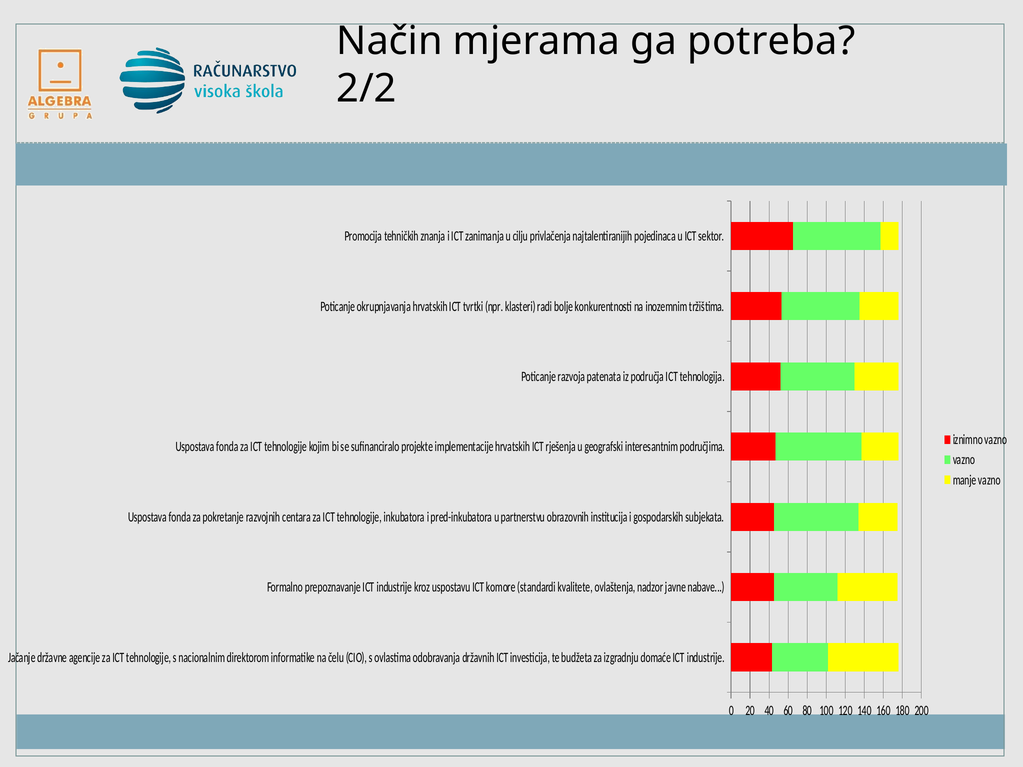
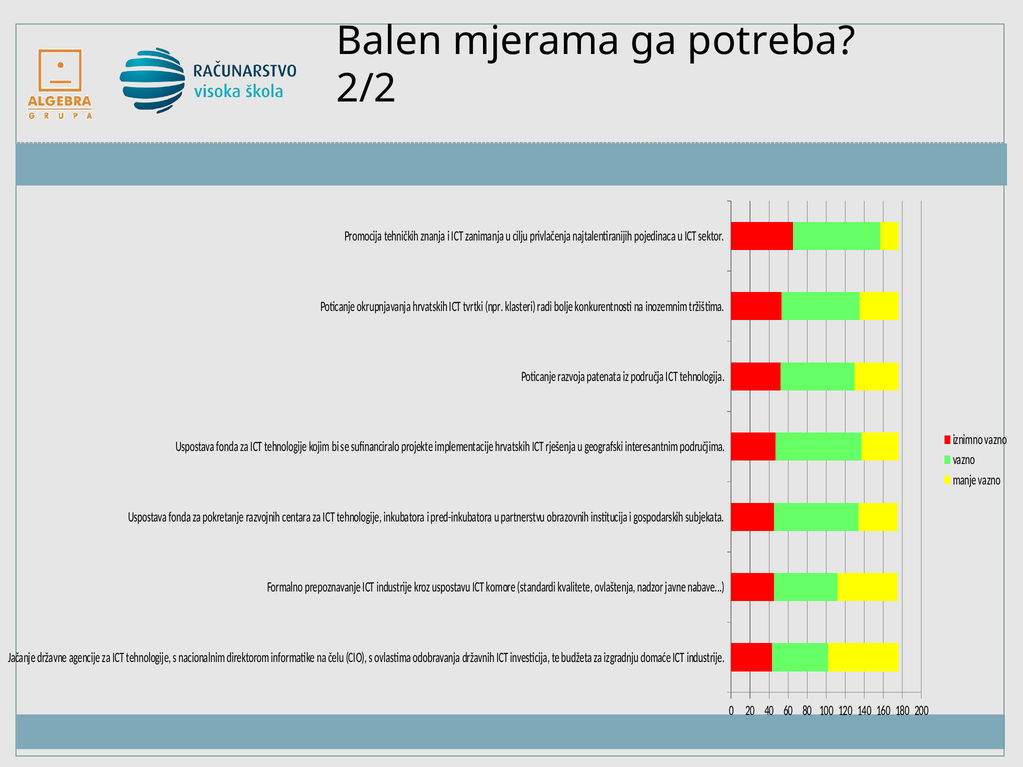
Način: Način -> Balen (389, 41)
